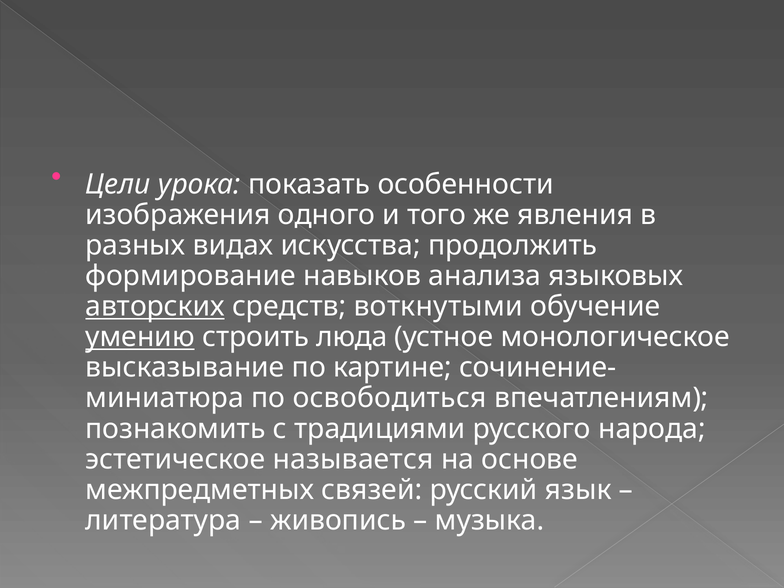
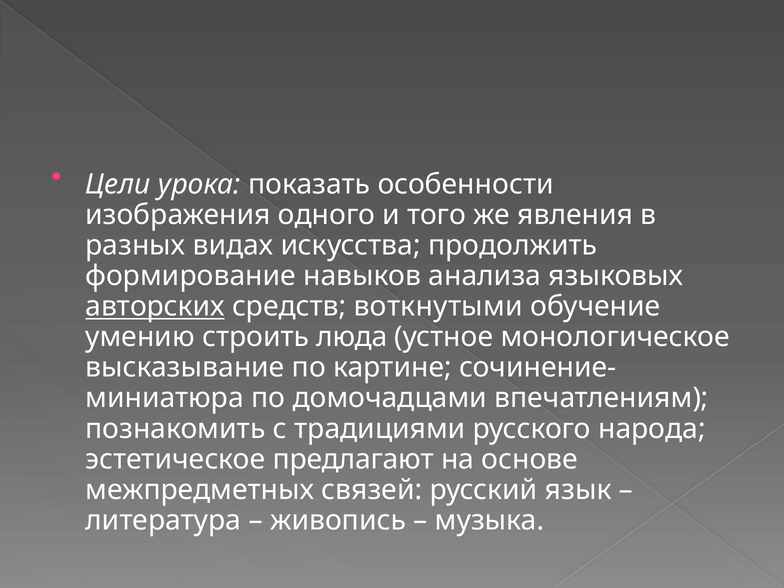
умению underline: present -> none (140, 337)
освободиться: освободиться -> домочадцами (390, 398)
называется: называется -> предлагают (353, 459)
